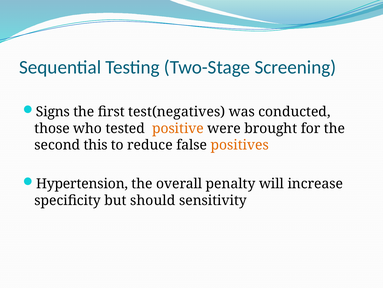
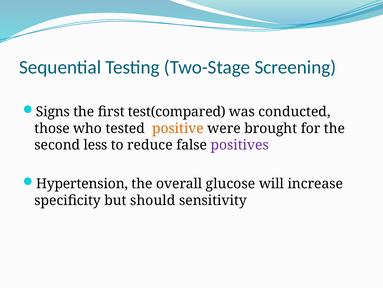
test(negatives: test(negatives -> test(compared (177, 112)
this: this -> less (96, 145)
positives colour: orange -> purple (240, 145)
penalty: penalty -> glucose (231, 183)
